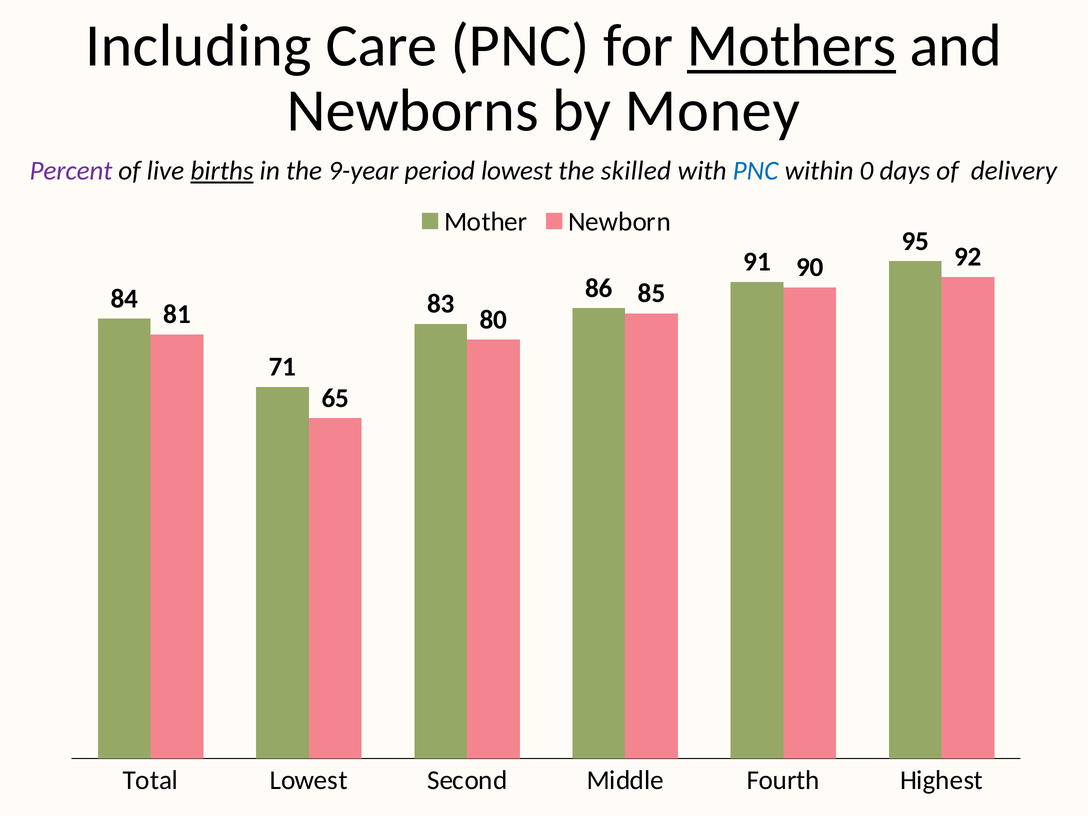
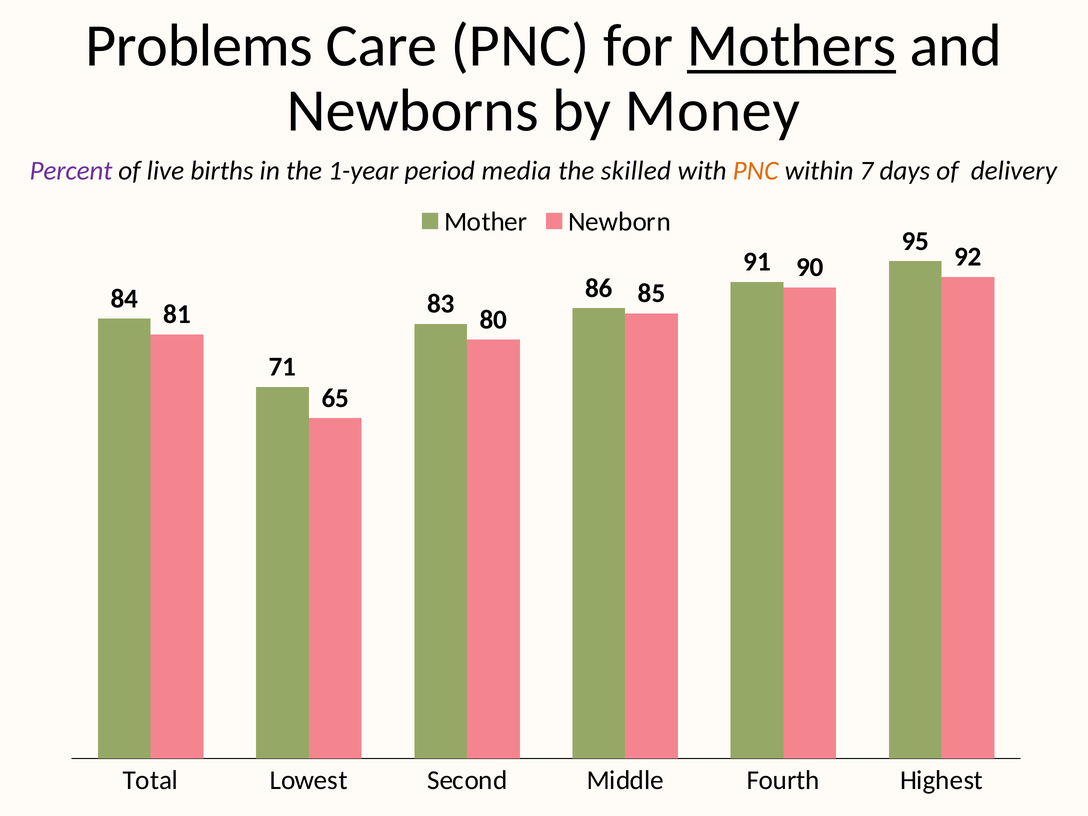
Including: Including -> Problems (199, 46)
births underline: present -> none (222, 171)
9-year: 9-year -> 1-year (363, 171)
period lowest: lowest -> media (516, 171)
PNC colour: blue -> orange (756, 171)
0: 0 -> 7 (866, 171)
